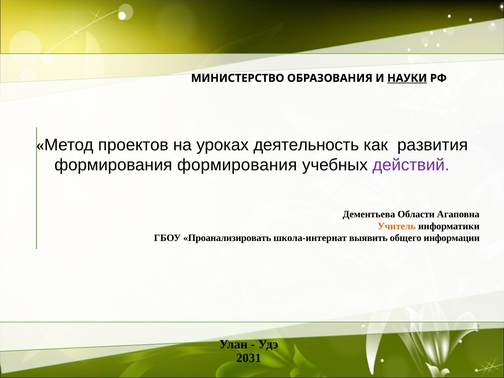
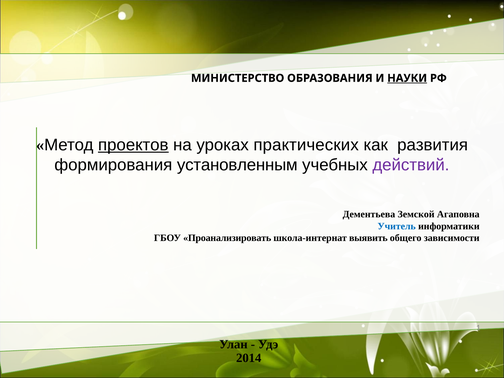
проектов underline: none -> present (133, 145)
деятельность: деятельность -> практических (306, 145)
формирования формирования: формирования -> установленным (237, 165)
Области: Области -> Земской (416, 214)
Учитель colour: orange -> blue (397, 226)
информации: информации -> зависимости (452, 238)
2031: 2031 -> 2014 (249, 358)
